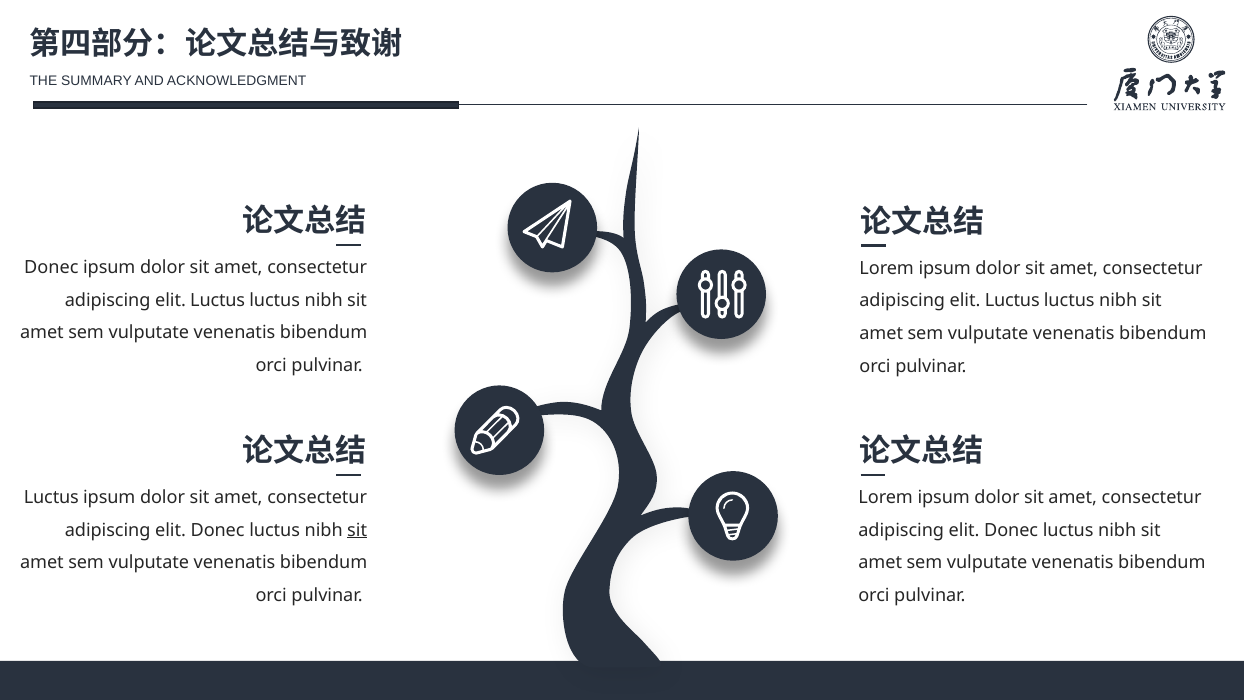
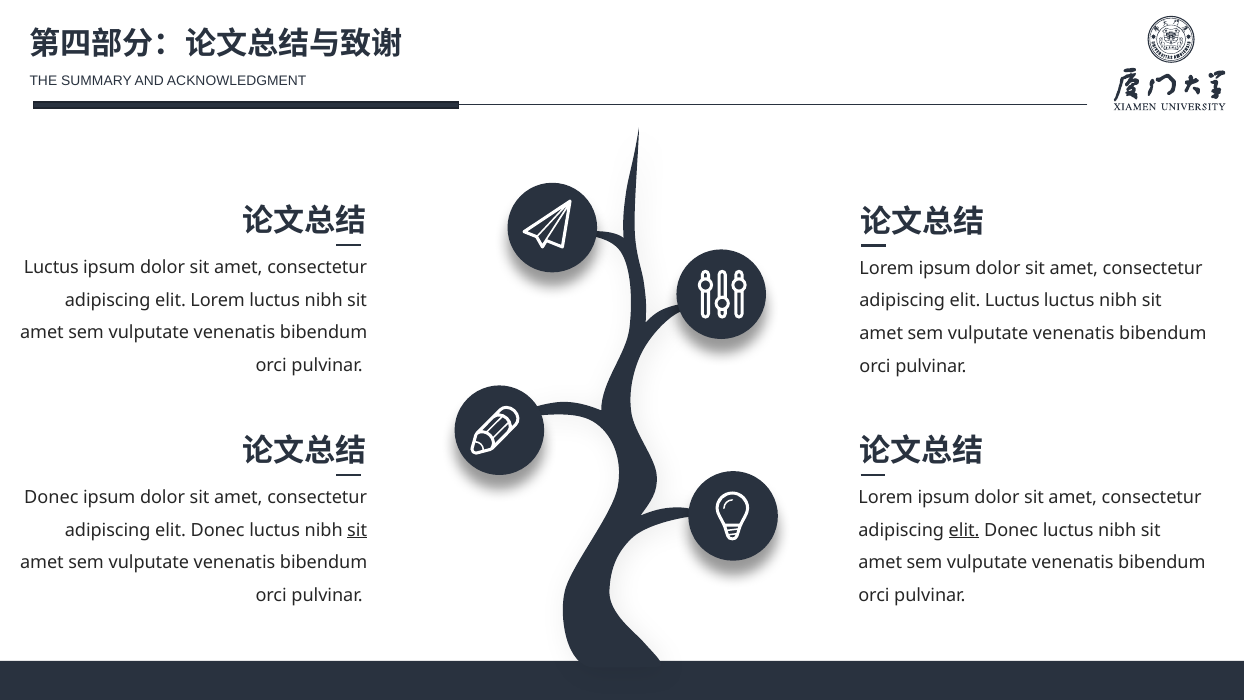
Donec: Donec -> Luctus (51, 267)
Luctus: Luctus -> Lorem (218, 300)
Luctus: Luctus -> Donec (51, 497)
elit underline: none -> present (964, 530)
